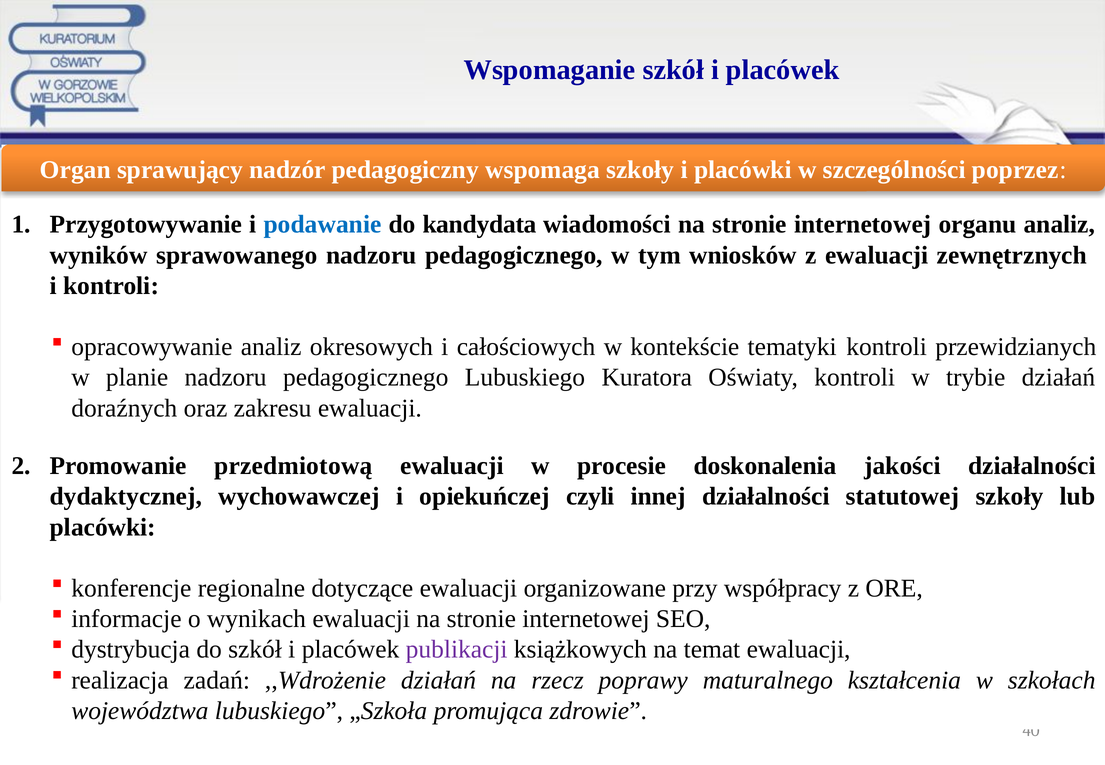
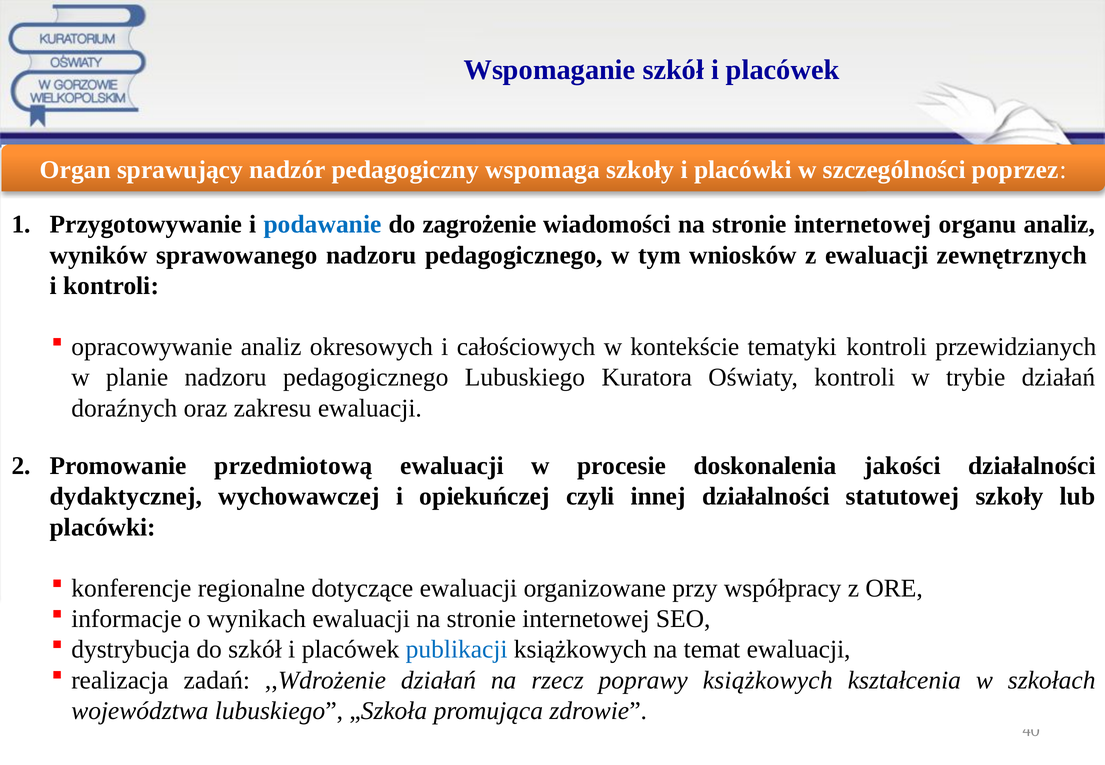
kandydata: kandydata -> zagrożenie (480, 225)
publikacji colour: purple -> blue (457, 650)
poprawy maturalnego: maturalnego -> książkowych (768, 680)
